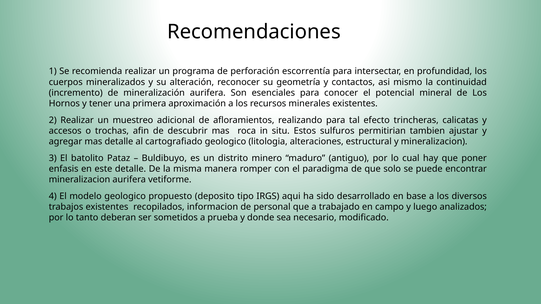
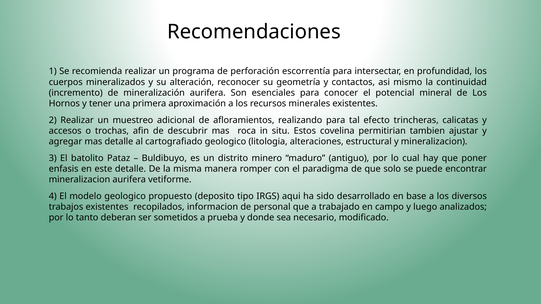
sulfuros: sulfuros -> covelina (337, 131)
